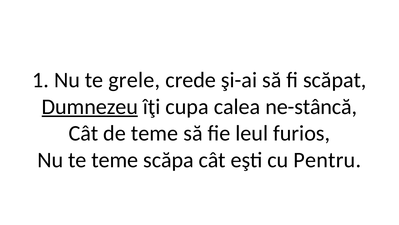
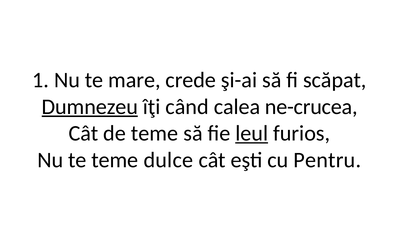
grele: grele -> mare (134, 80)
cupa: cupa -> când (187, 106)
ne-stâncă: ne-stâncă -> ne-crucea (311, 106)
leul underline: none -> present (252, 133)
scăpa: scăpa -> dulce (168, 160)
